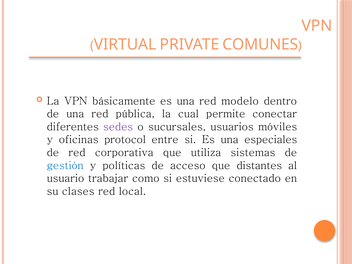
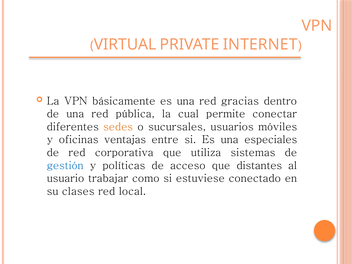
COMUNES: COMUNES -> INTERNET (260, 45)
modelo: modelo -> gracias (240, 101)
sedes colour: purple -> orange (118, 127)
protocol: protocol -> ventajas (125, 140)
